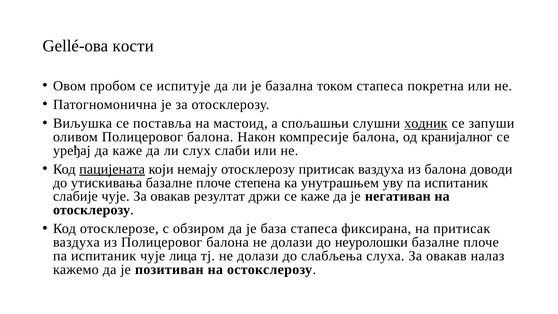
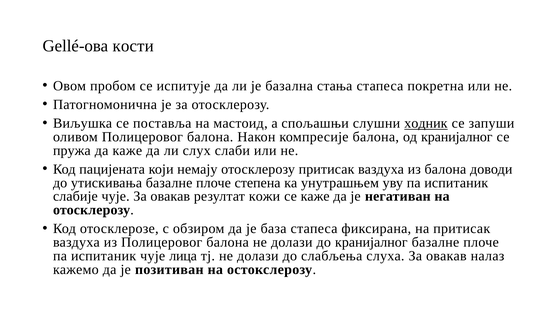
током: током -> стања (335, 86)
уређај: уређај -> пружа (72, 150)
пацијената underline: present -> none (112, 169)
држи: држи -> кожи (264, 196)
до неуролошки: неуролошки -> кранијалног (371, 242)
